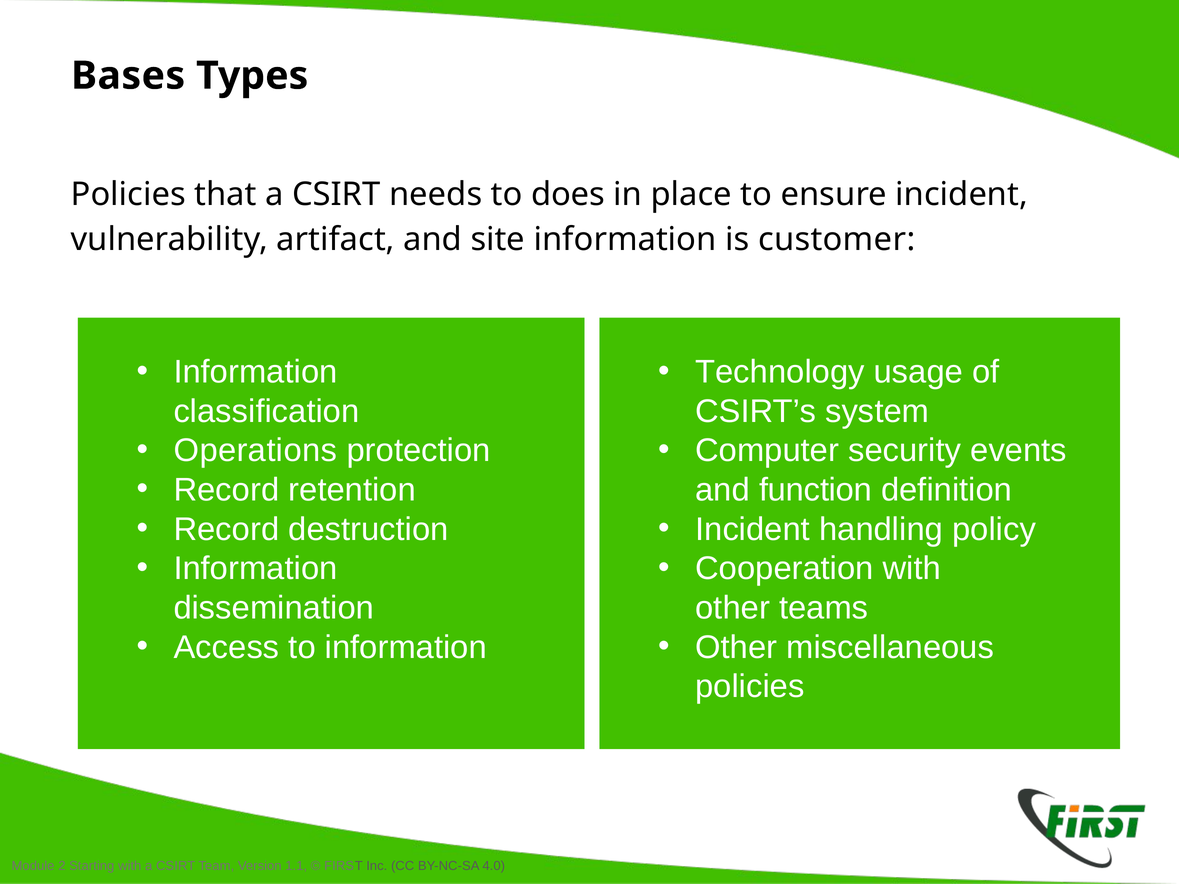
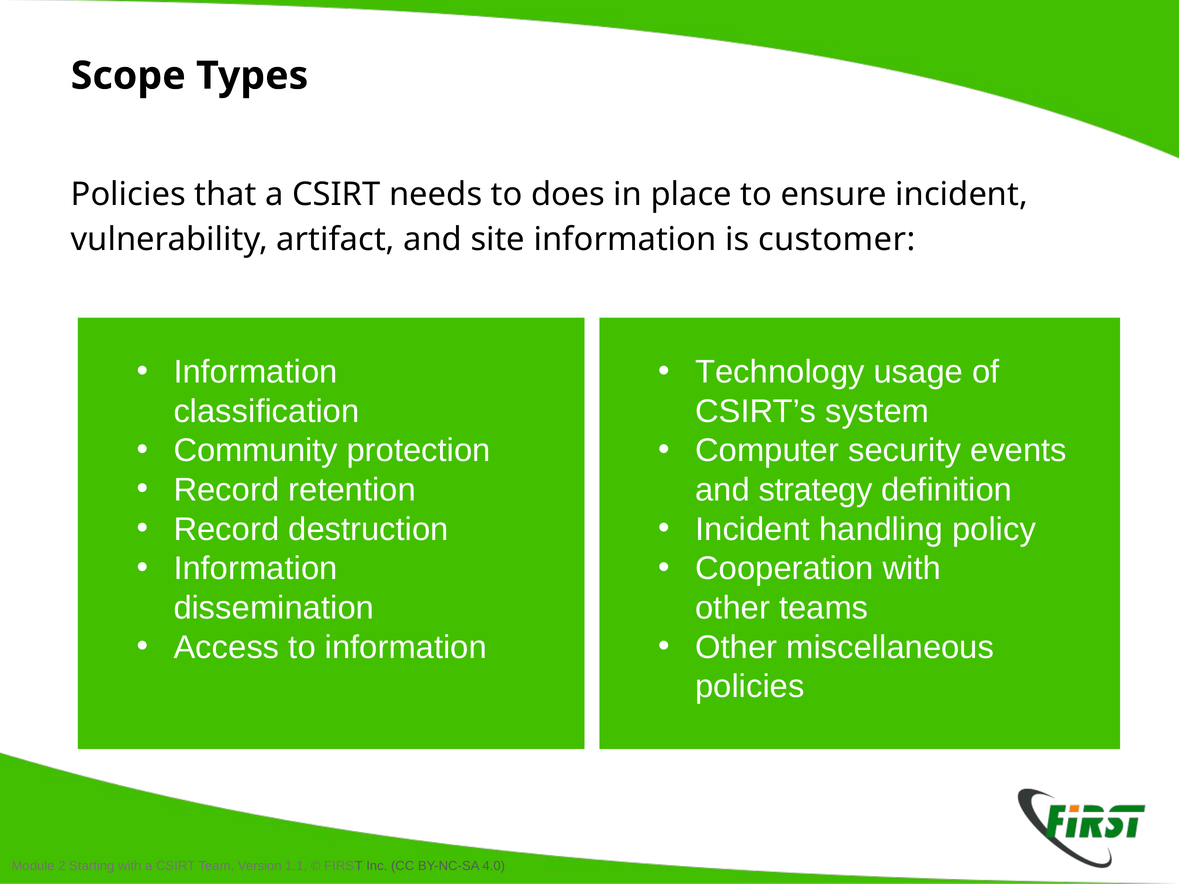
Bases: Bases -> Scope (128, 76)
Operations: Operations -> Community (256, 451)
function: function -> strategy (816, 490)
